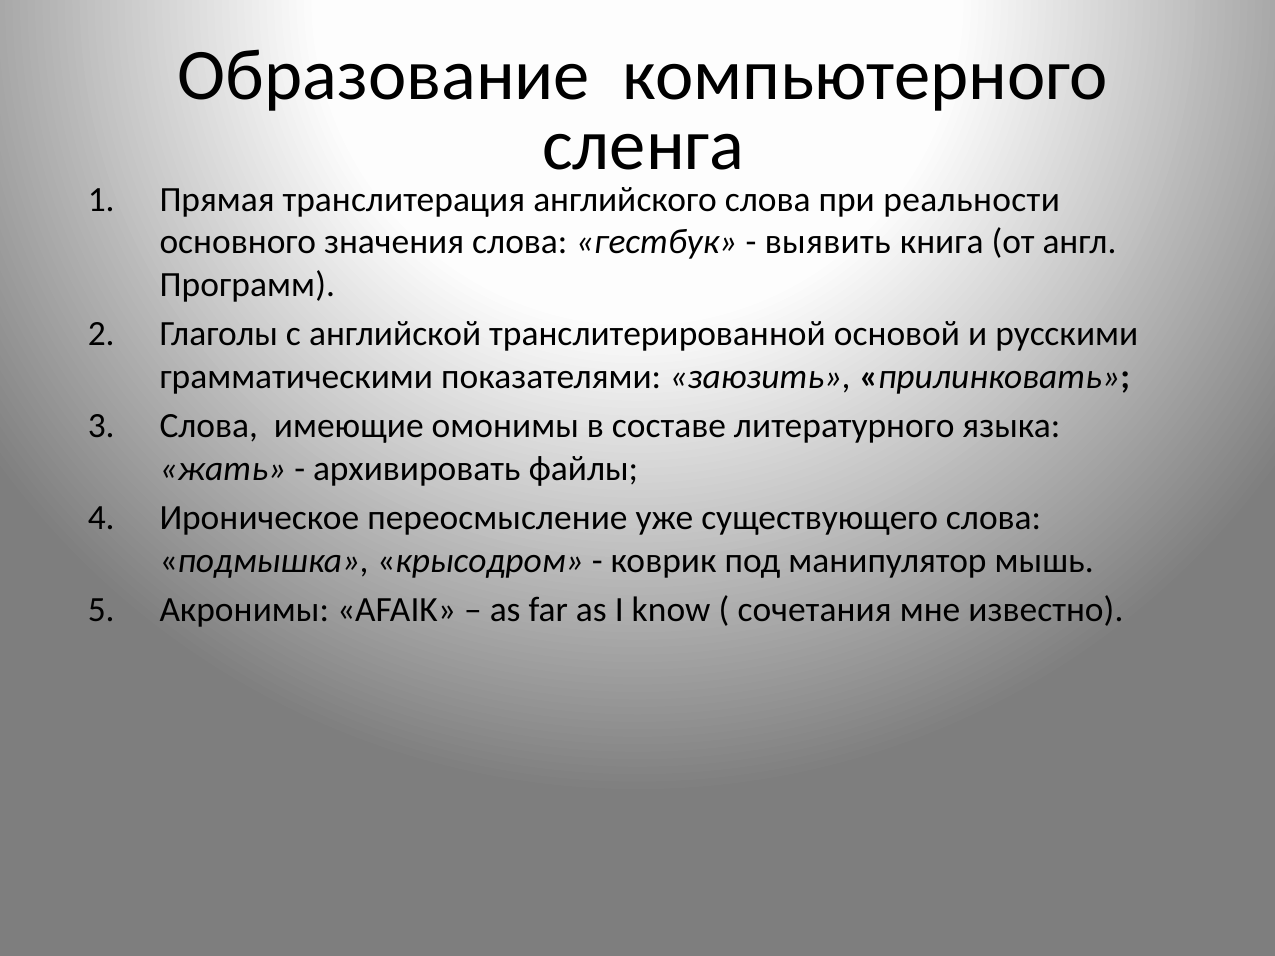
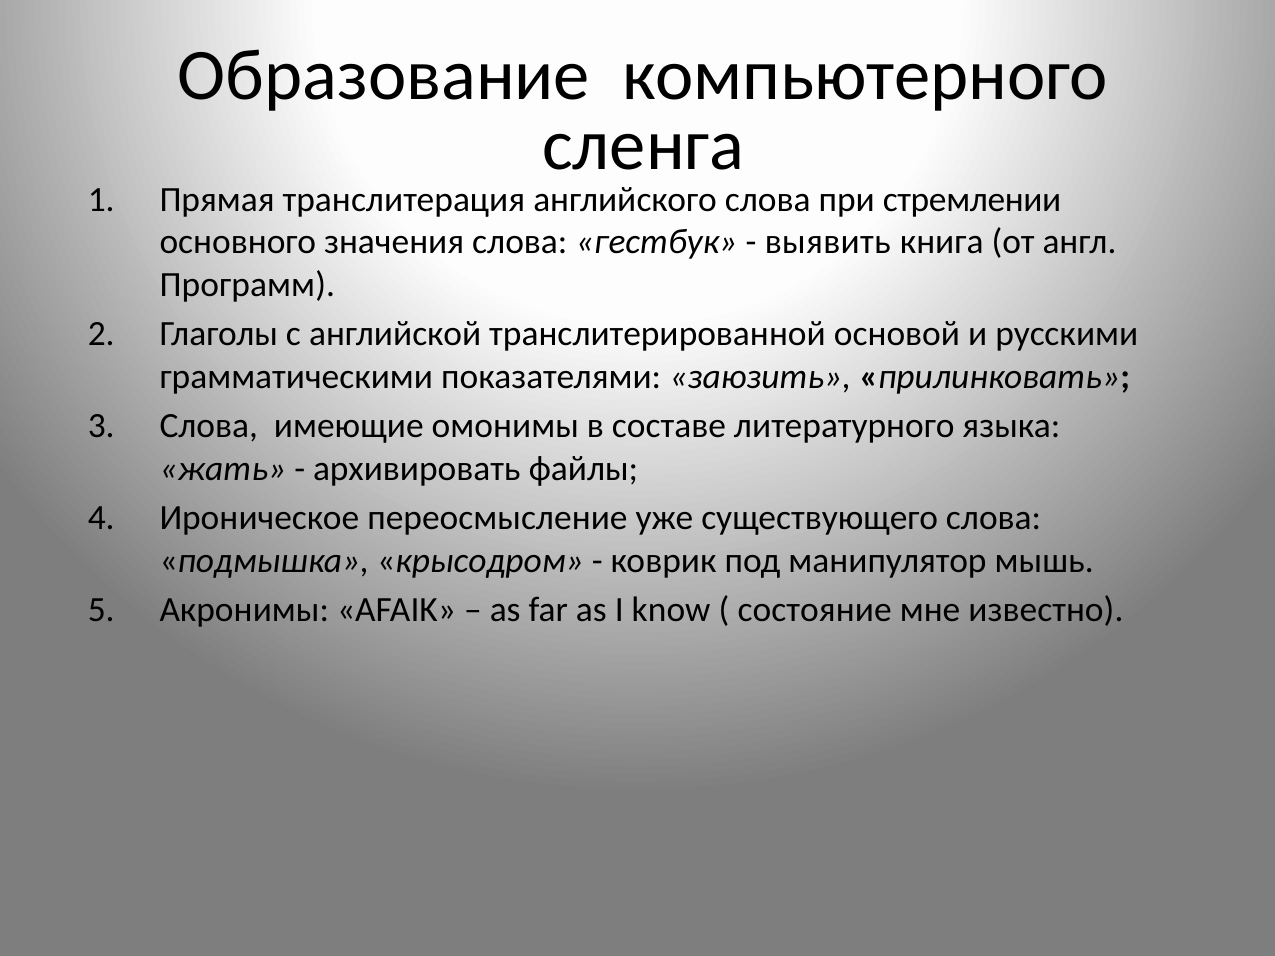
реальности: реальности -> стремлении (972, 199)
сочетания: сочетания -> состояние (815, 610)
